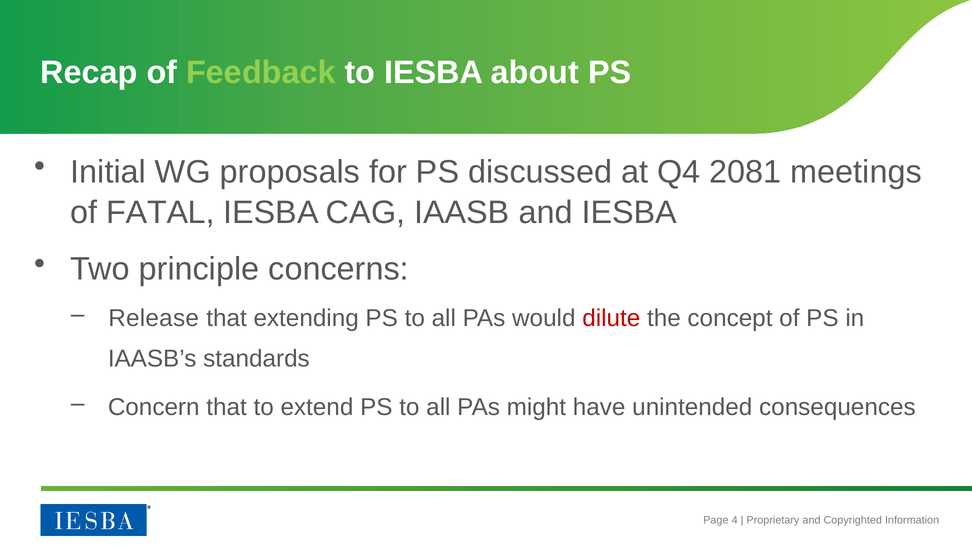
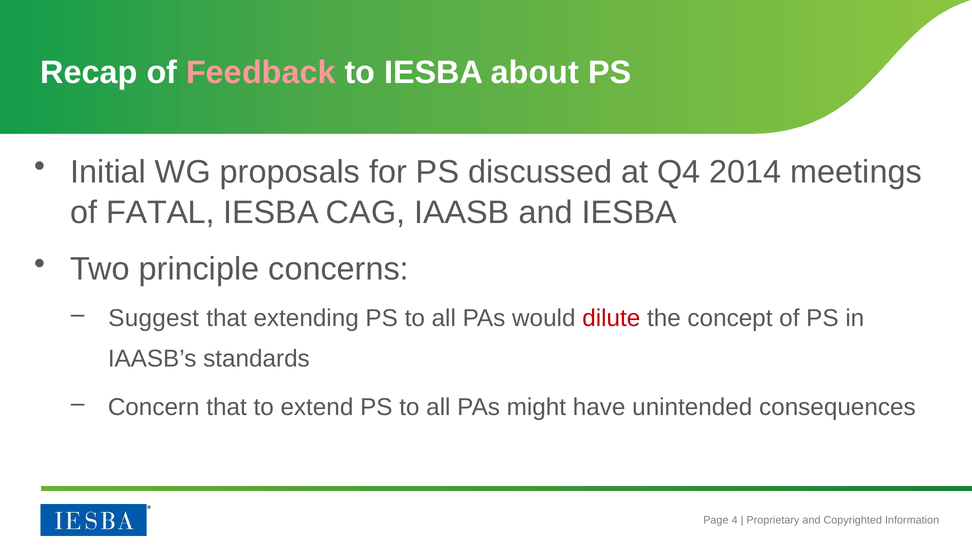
Feedback colour: light green -> pink (261, 73)
2081: 2081 -> 2014 (745, 172)
Release: Release -> Suggest (154, 318)
